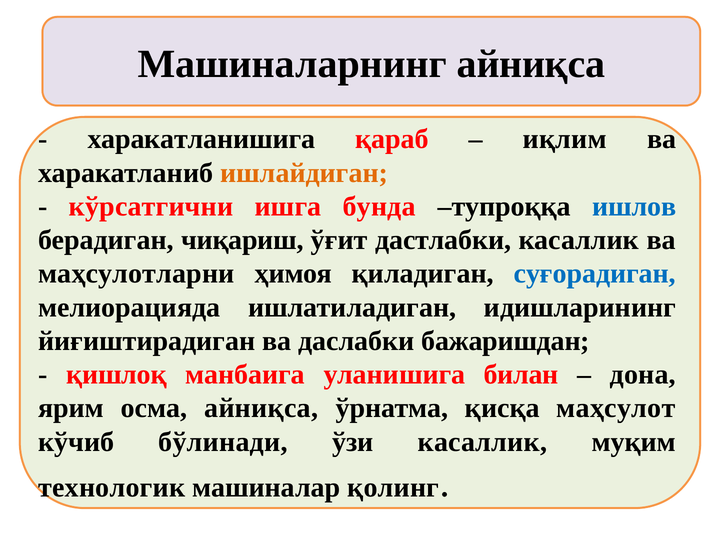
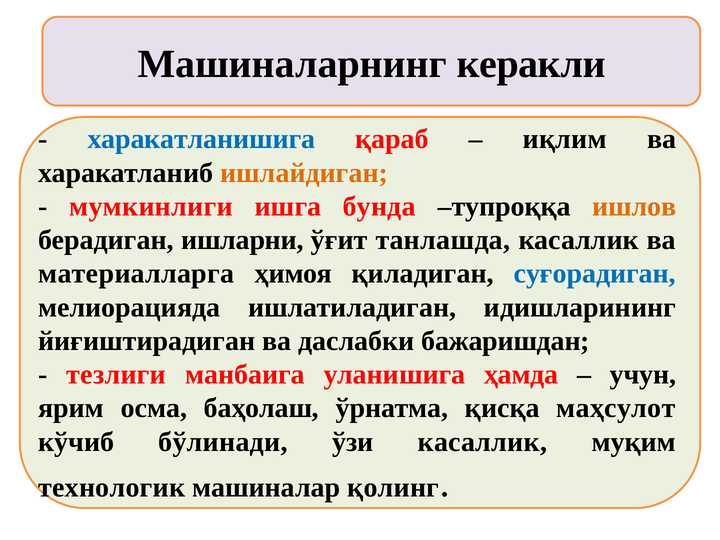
Машиналарнинг айниқса: айниқса -> керакли (531, 64)
харакатланишига colour: black -> blue (201, 139)
кўрсатгични: кўрсатгични -> мумкинлиги (151, 206)
ишлов colour: blue -> orange (634, 206)
чиқариш: чиқариш -> ишларни (242, 240)
дастлабки: дастлабки -> танлашда (443, 240)
маҳсулотларни: маҳсулотларни -> материалларга (136, 274)
қишлоқ: қишлоқ -> тезлиги (116, 375)
билан: билан -> ҳамда (521, 375)
дона: дона -> учун (643, 375)
осма айниқса: айниқса -> баҳолаш (261, 408)
